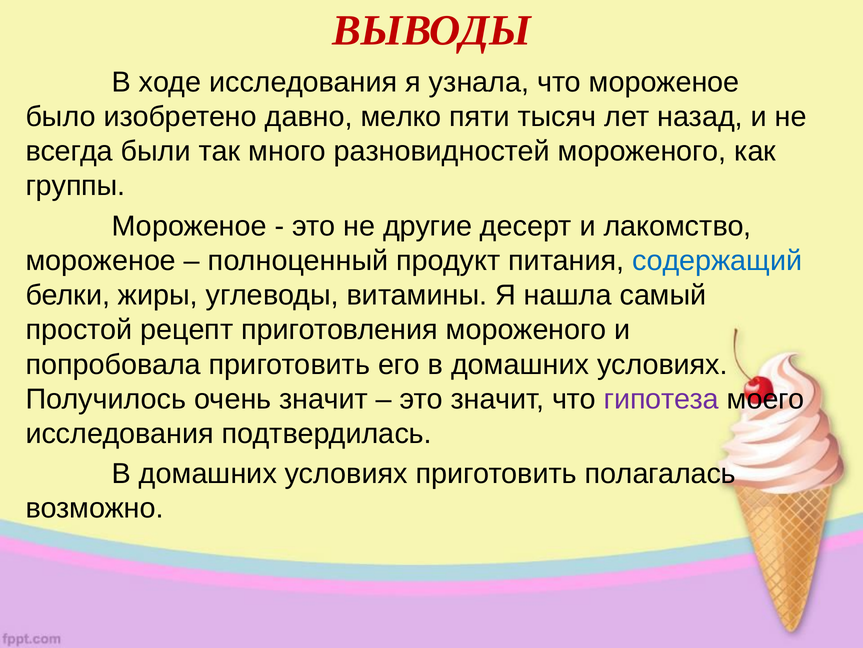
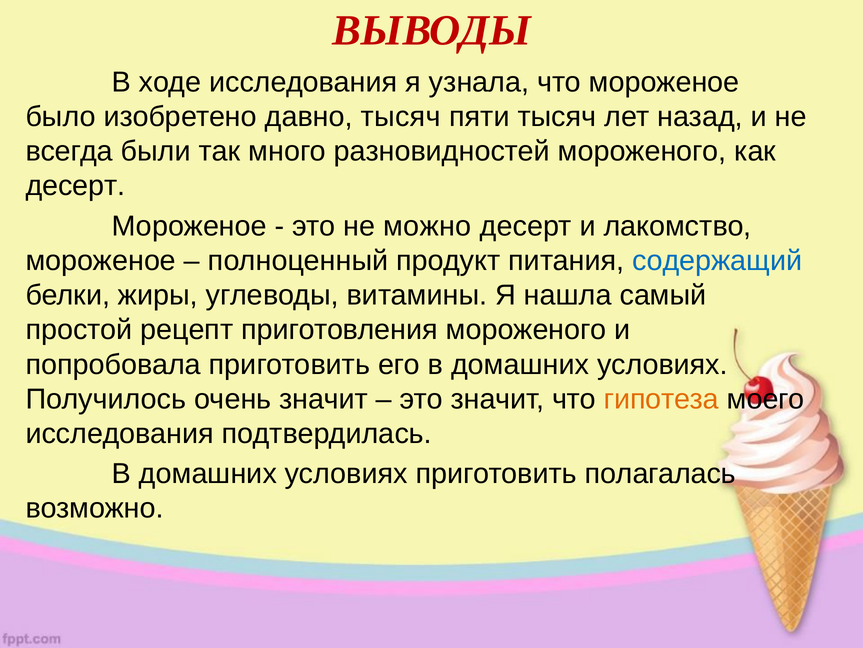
давно мелко: мелко -> тысяч (401, 117)
группы: группы -> десерт (75, 186)
другие: другие -> можно (427, 226)
гипотеза colour: purple -> orange (661, 399)
